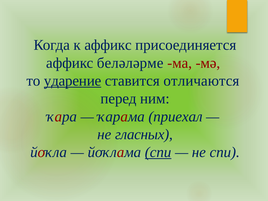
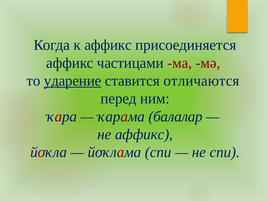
беләләрме: беләләрме -> частицами (130, 63)
приехал: приехал -> балалар (176, 116)
не гласных: гласных -> аффикс (144, 134)
спи underline: present -> none (158, 152)
